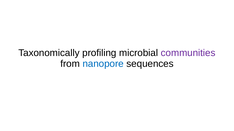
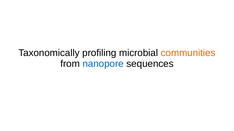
communities colour: purple -> orange (188, 53)
